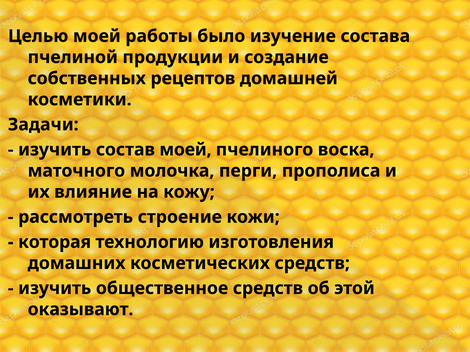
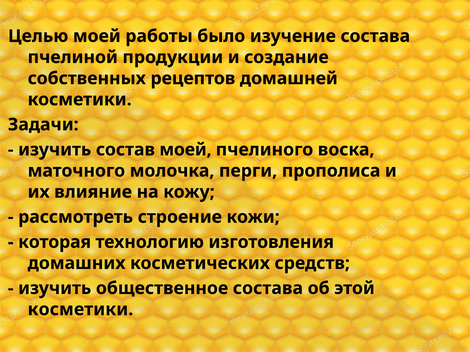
общественное средств: средств -> состава (268, 289)
оказывают: оказывают -> косметики (80, 310)
